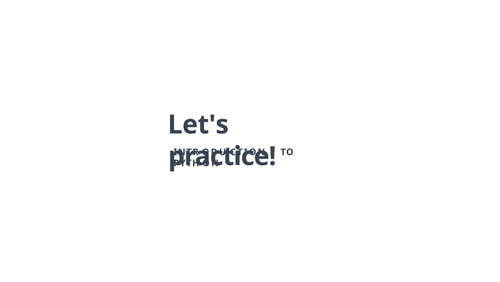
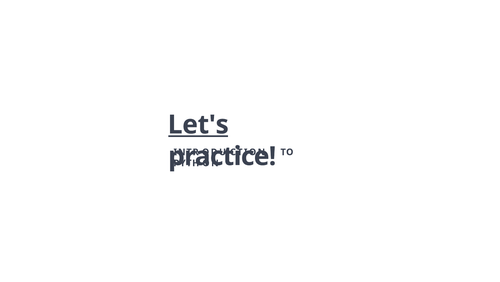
Let's underline: none -> present (198, 125)
